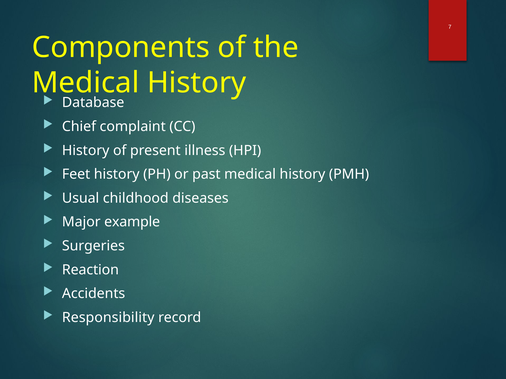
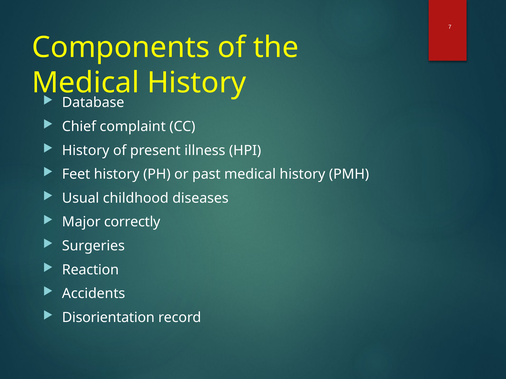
example: example -> correctly (132, 222)
Responsibility: Responsibility -> Disorientation (108, 318)
